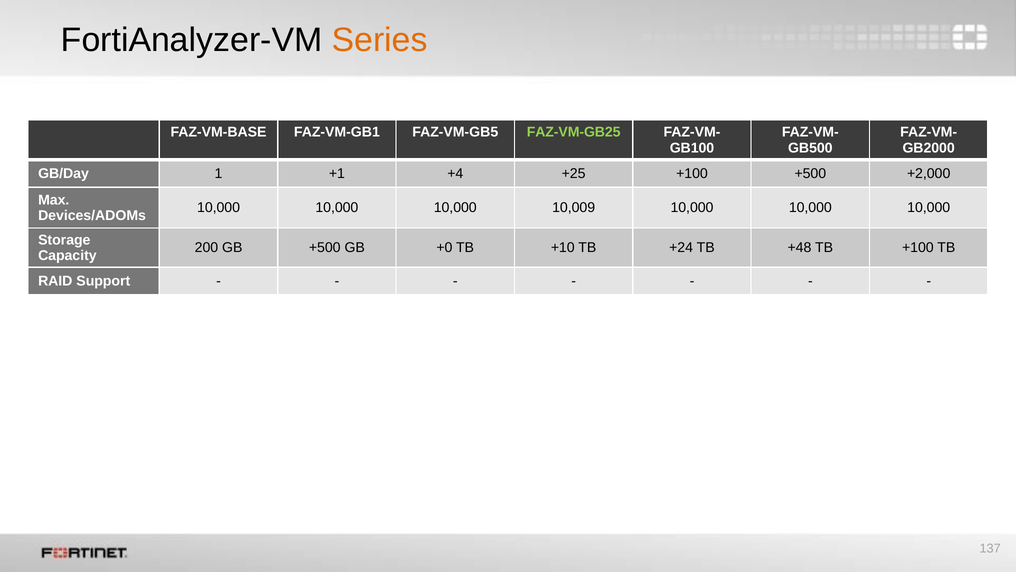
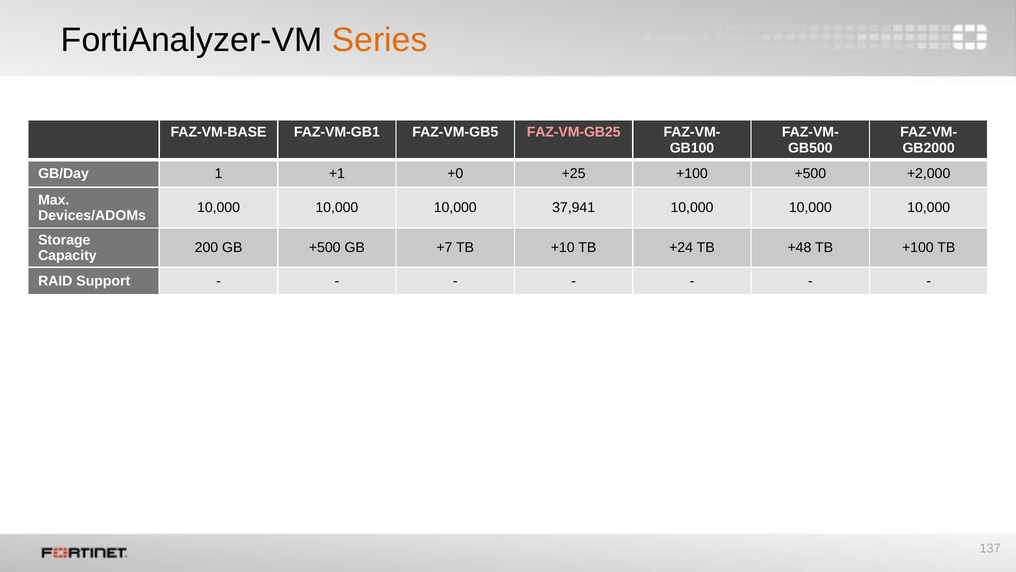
FAZ-VM-GB25 colour: light green -> pink (574, 132)
+4: +4 -> +0 (455, 174)
10,009: 10,009 -> 37,941 (574, 208)
+0: +0 -> +7 (444, 248)
